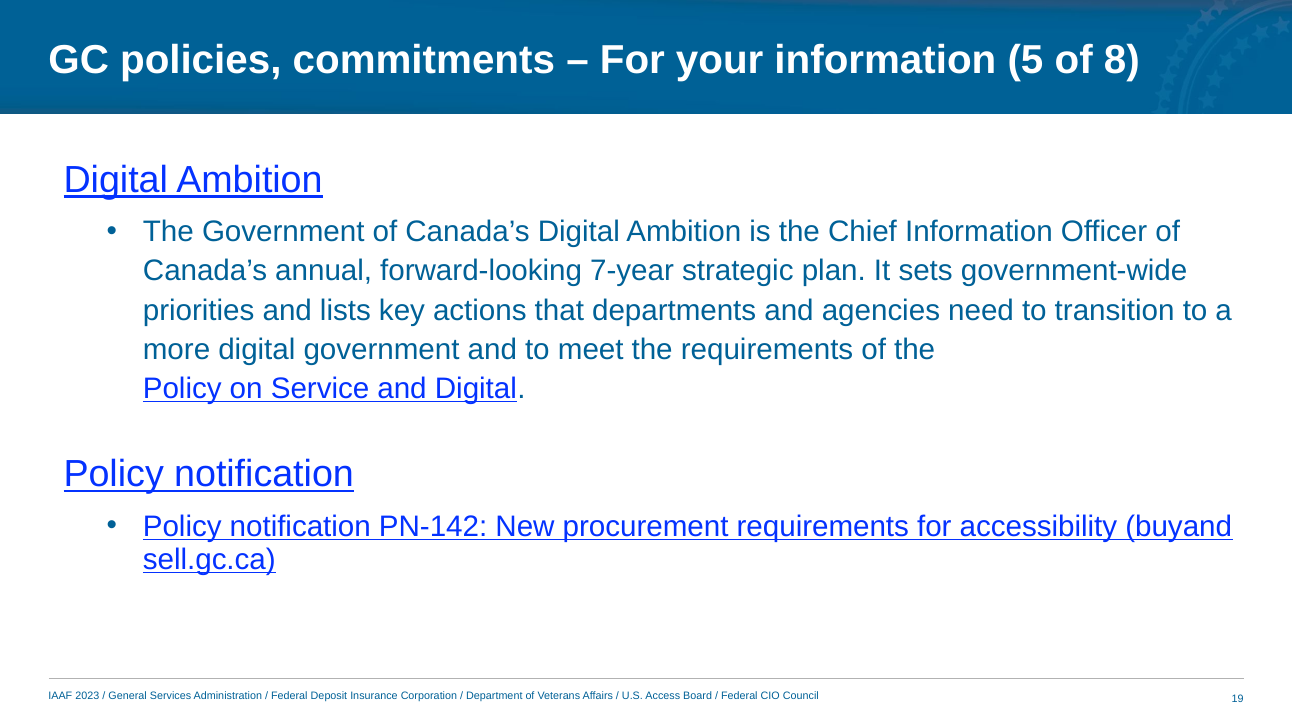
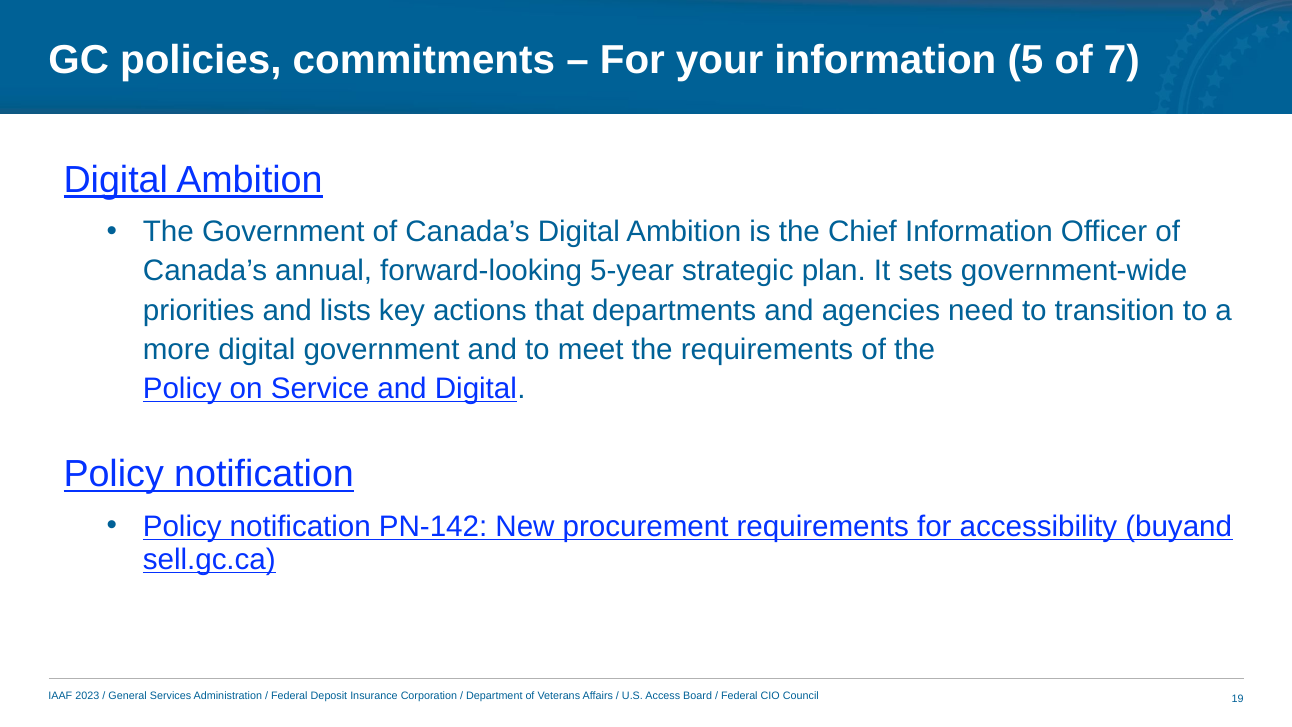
8: 8 -> 7 (1122, 60)
7-year: 7-year -> 5-year (632, 271)
